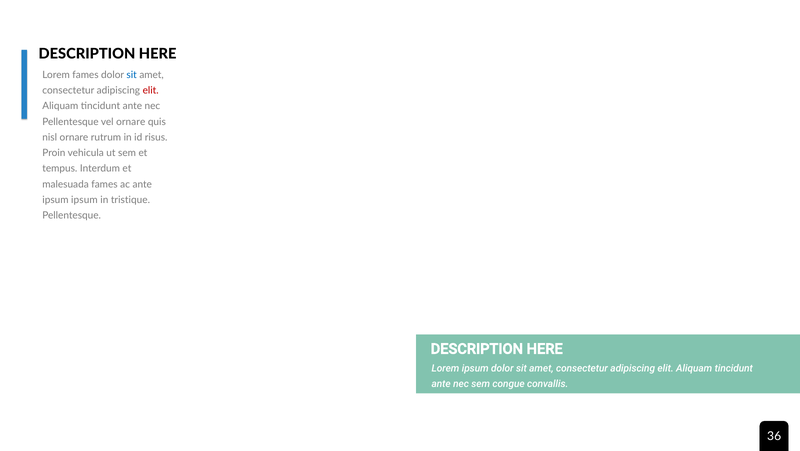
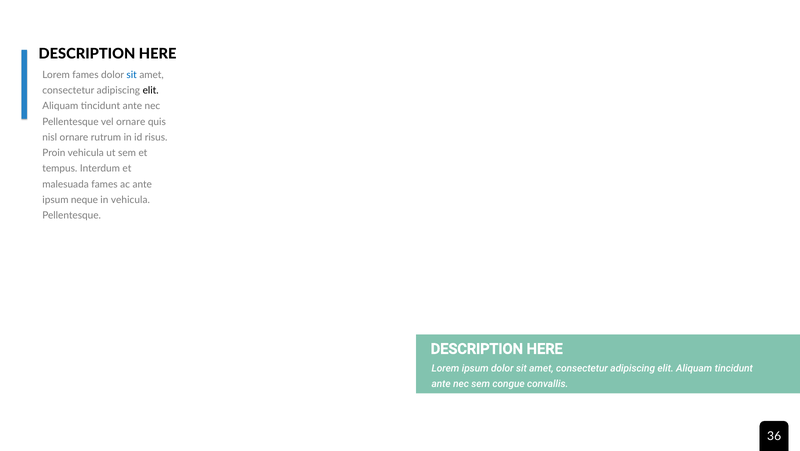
elit colour: red -> black (151, 91)
ipsum ipsum: ipsum -> neque (84, 200)
in tristique: tristique -> vehicula (130, 200)
